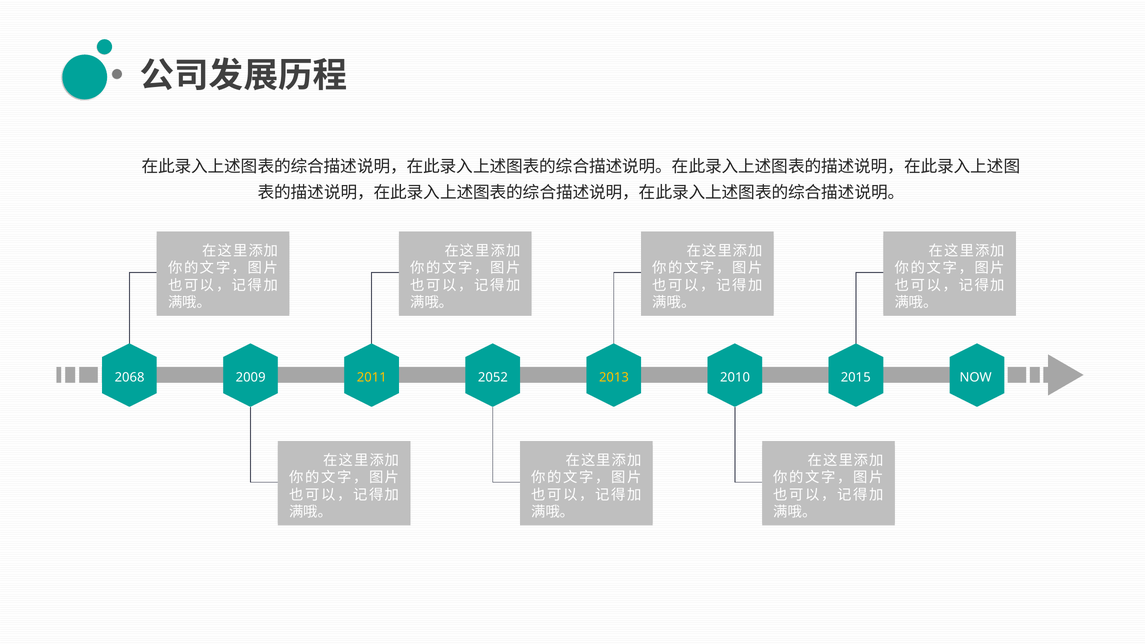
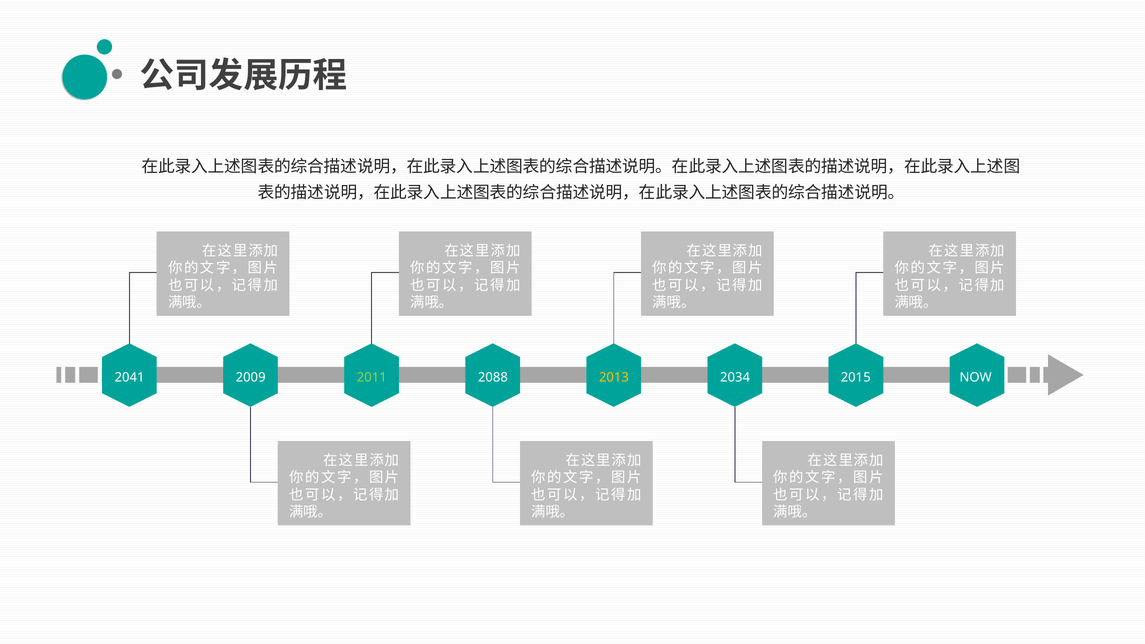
2068: 2068 -> 2041 (130, 377)
2011 colour: yellow -> light green (372, 377)
2052: 2052 -> 2088 (493, 377)
2010: 2010 -> 2034 (735, 377)
